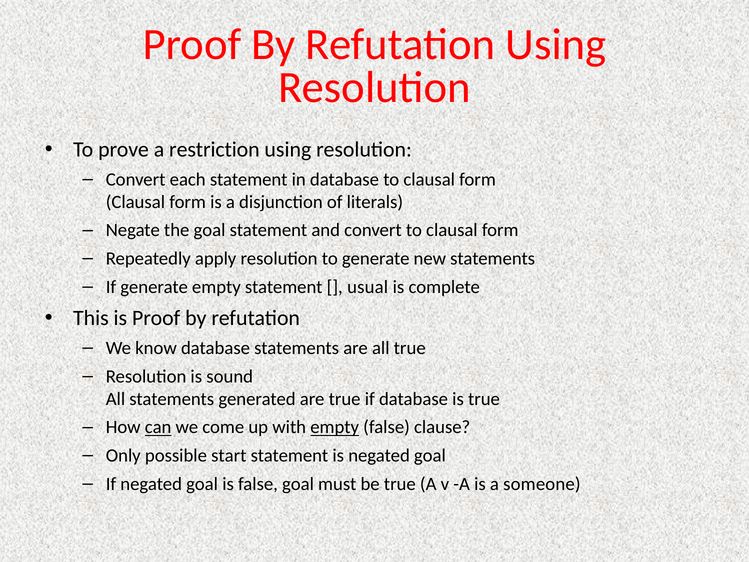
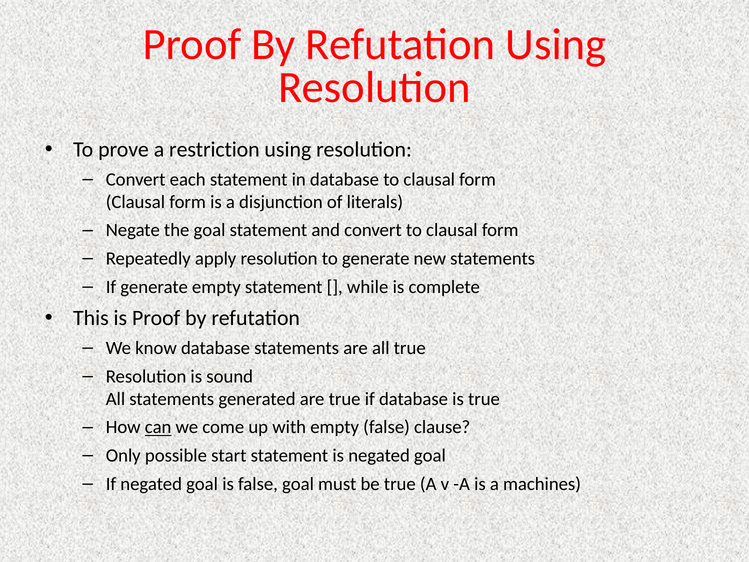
usual: usual -> while (368, 287)
empty underline: present -> none (335, 427)
someone: someone -> machines (542, 484)
